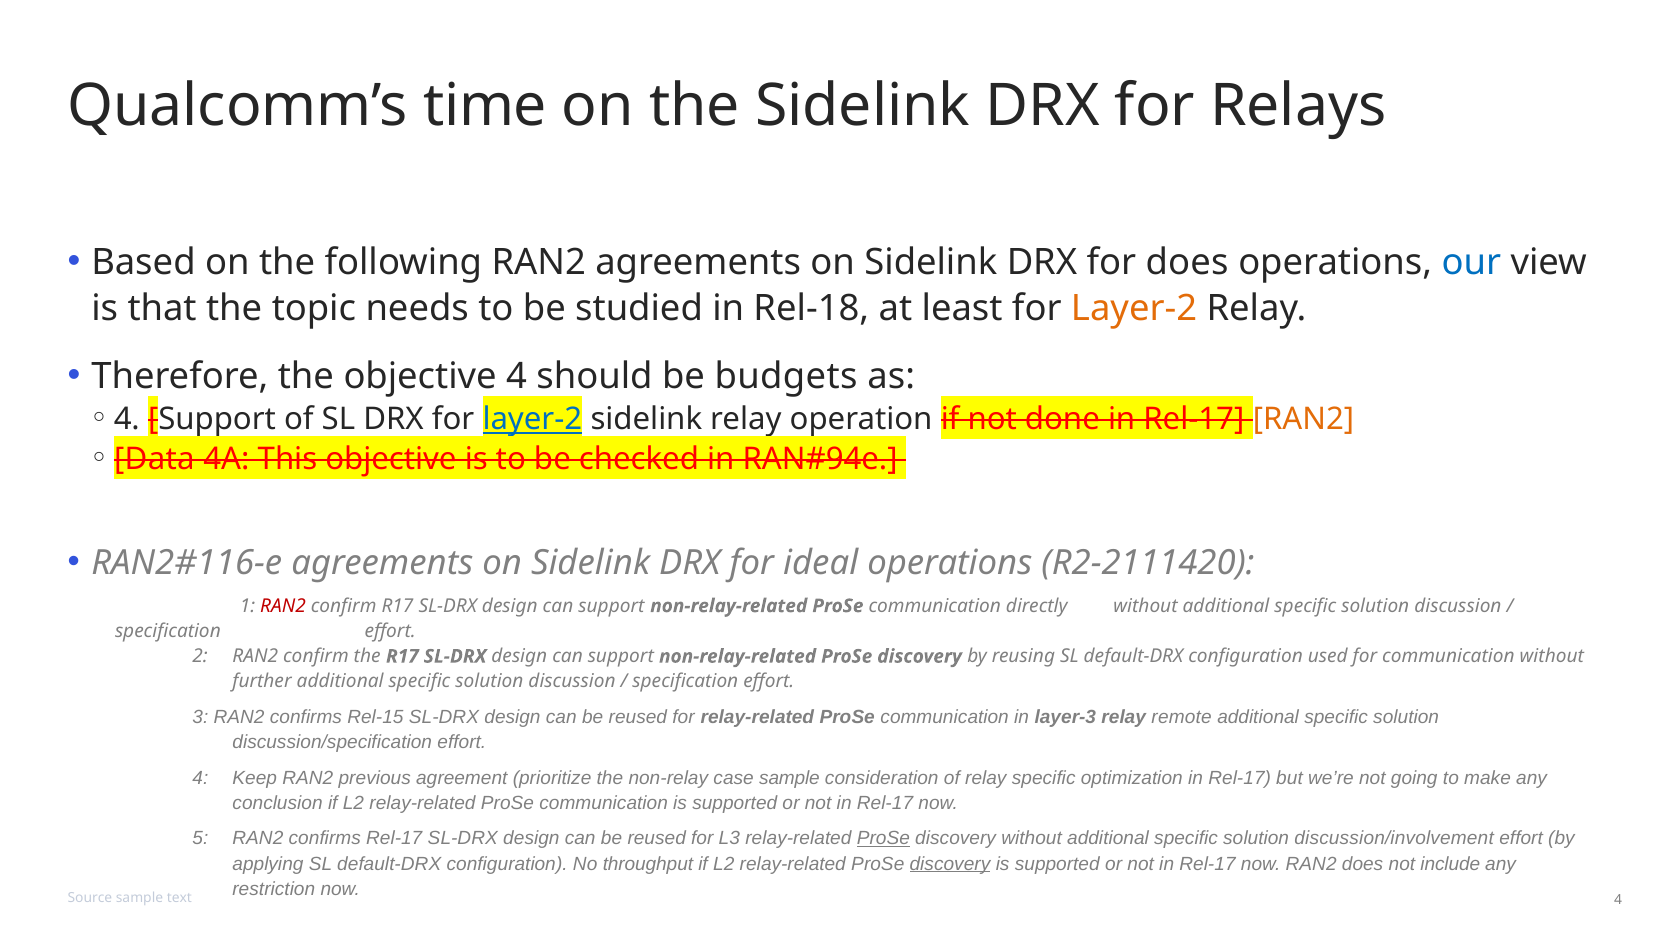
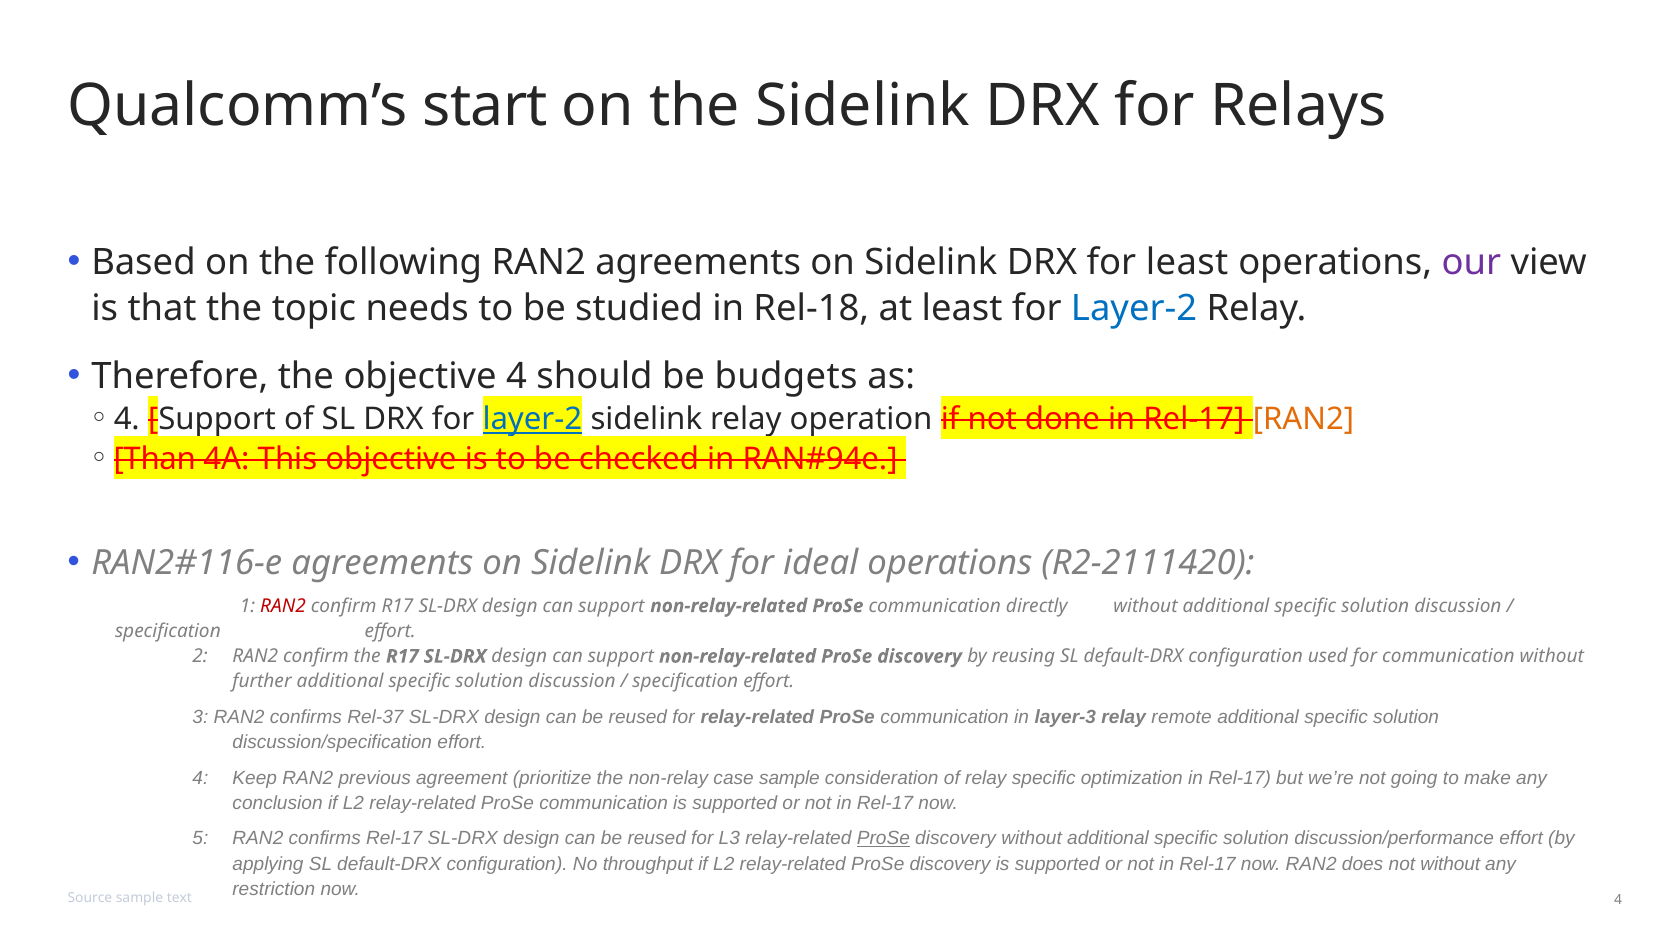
time: time -> start (485, 106)
for does: does -> least (1187, 262)
our colour: blue -> purple (1471, 262)
Layer-2 colour: orange -> blue (1134, 309)
Data: Data -> Than (155, 459)
Rel-15: Rel-15 -> Rel-37 (375, 717)
discussion/involvement: discussion/involvement -> discussion/performance (1394, 839)
discovery underline: present -> none (950, 864)
not include: include -> without (1450, 864)
